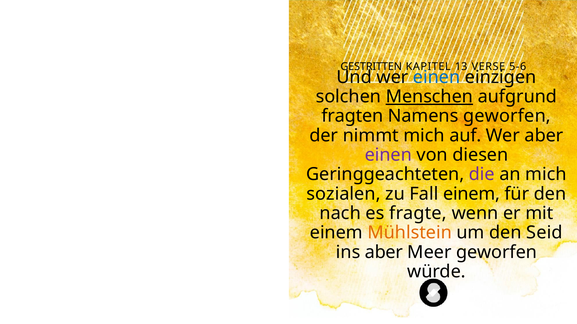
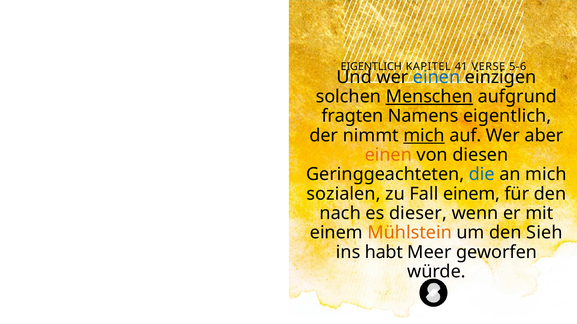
GESTRITTEN: GESTRITTEN -> EIGENTLICH (371, 67)
13: 13 -> 41 (461, 67)
Namens geworfen: geworfen -> eigentlich (507, 116)
mich underline: none -> present (424, 136)
einen colour: purple -> orange (388, 155)
die colour: purple -> blue (482, 175)
fragte: fragte -> dieser (418, 214)
Seid: Seid -> Sieh (544, 233)
ins aber: aber -> habt (384, 253)
